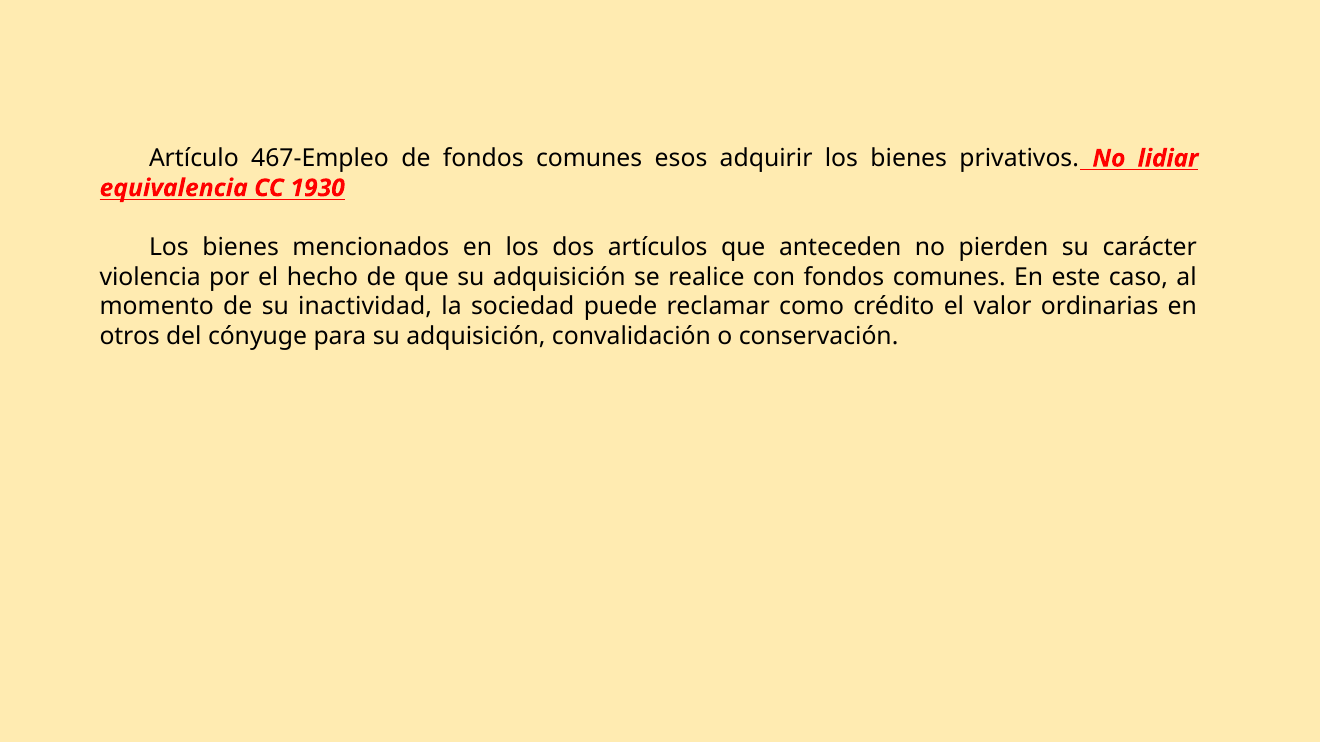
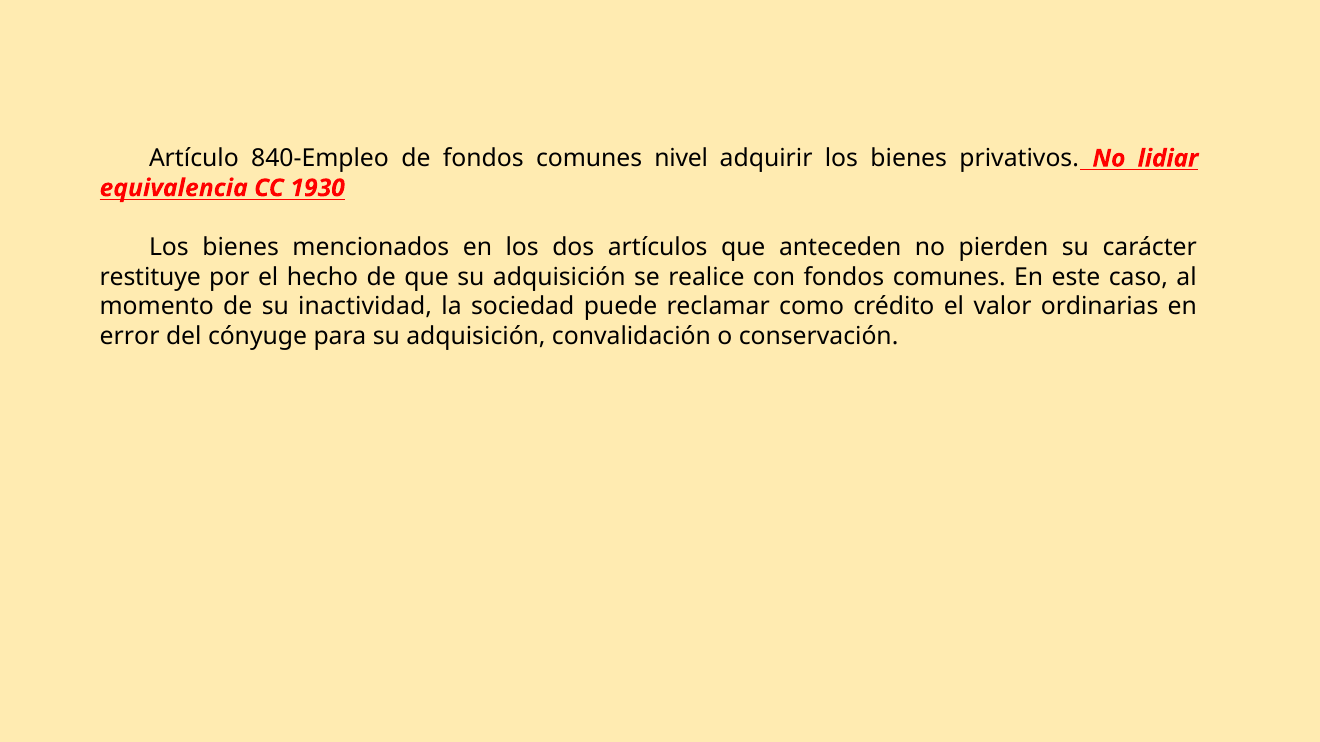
467-Empleo: 467-Empleo -> 840-Empleo (320, 158)
esos: esos -> nivel (681, 158)
violencia: violencia -> restituye (150, 277)
otros: otros -> error (130, 337)
